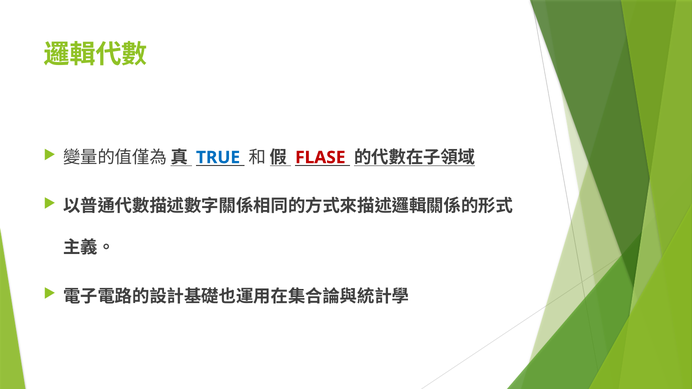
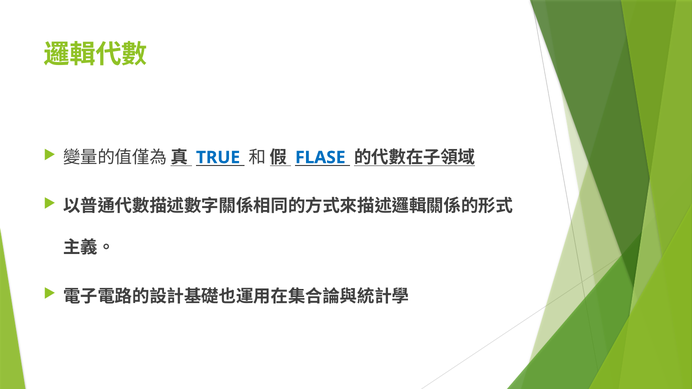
FLASE colour: red -> blue (320, 158)
